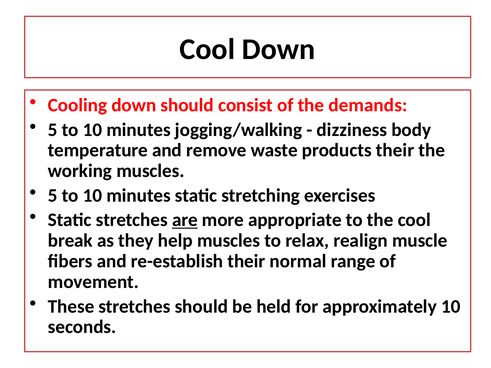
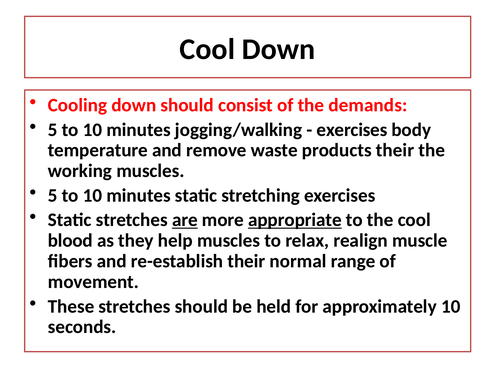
dizziness: dizziness -> exercises (352, 130)
appropriate underline: none -> present (295, 220)
break: break -> blood (70, 241)
